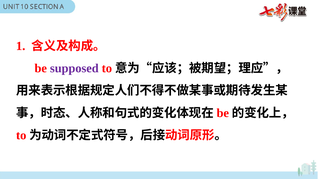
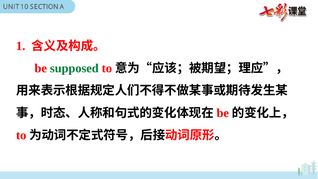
supposed colour: purple -> green (74, 68)
